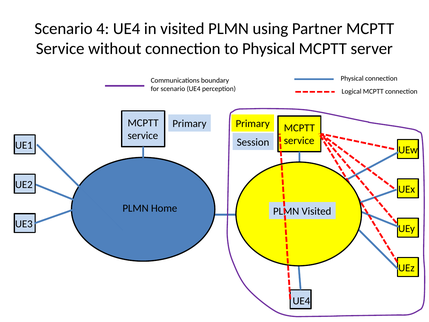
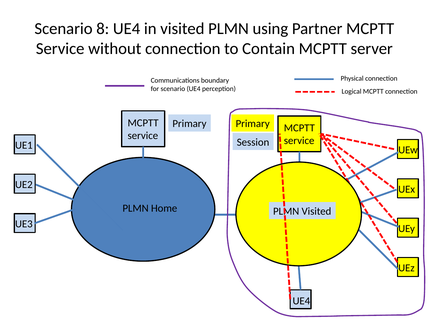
4: 4 -> 8 (103, 29)
to Physical: Physical -> Contain (269, 49)
